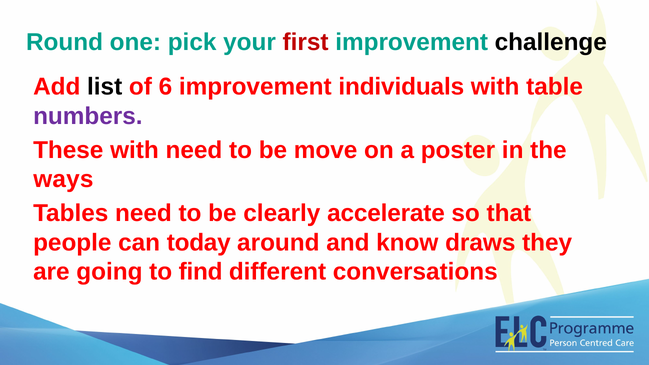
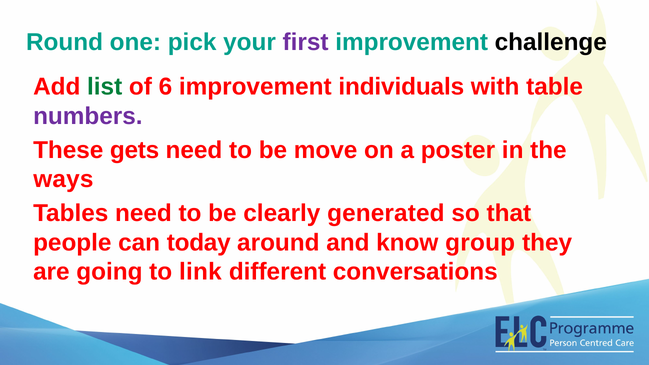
first colour: red -> purple (306, 42)
list colour: black -> green (105, 87)
These with: with -> gets (135, 150)
accelerate: accelerate -> generated (386, 213)
draws: draws -> group (480, 243)
find: find -> link (200, 272)
